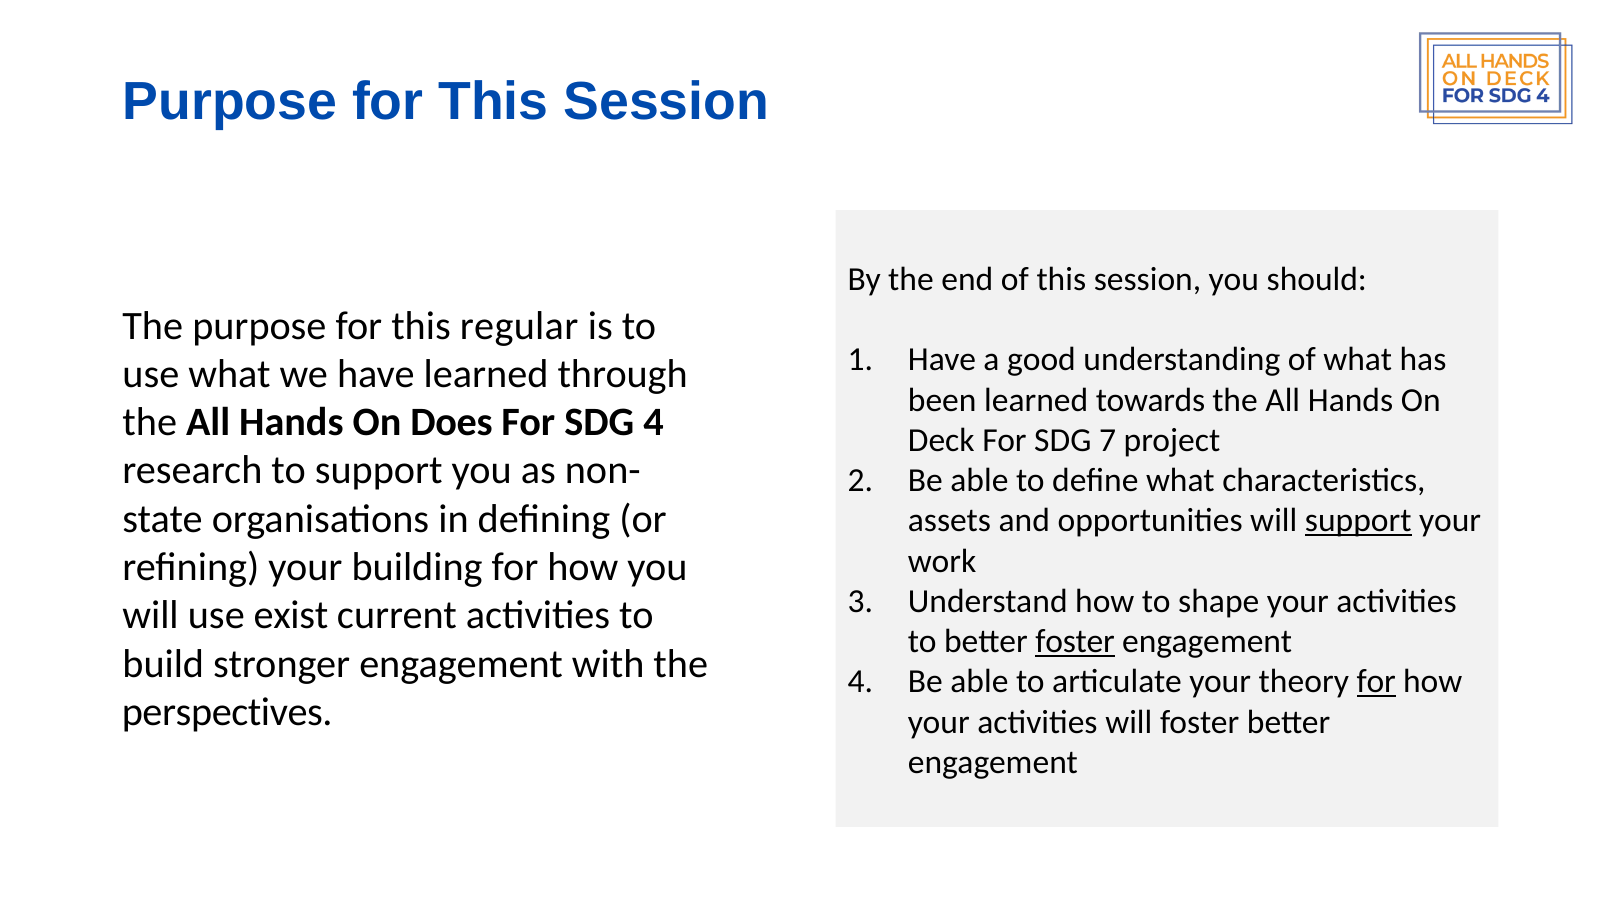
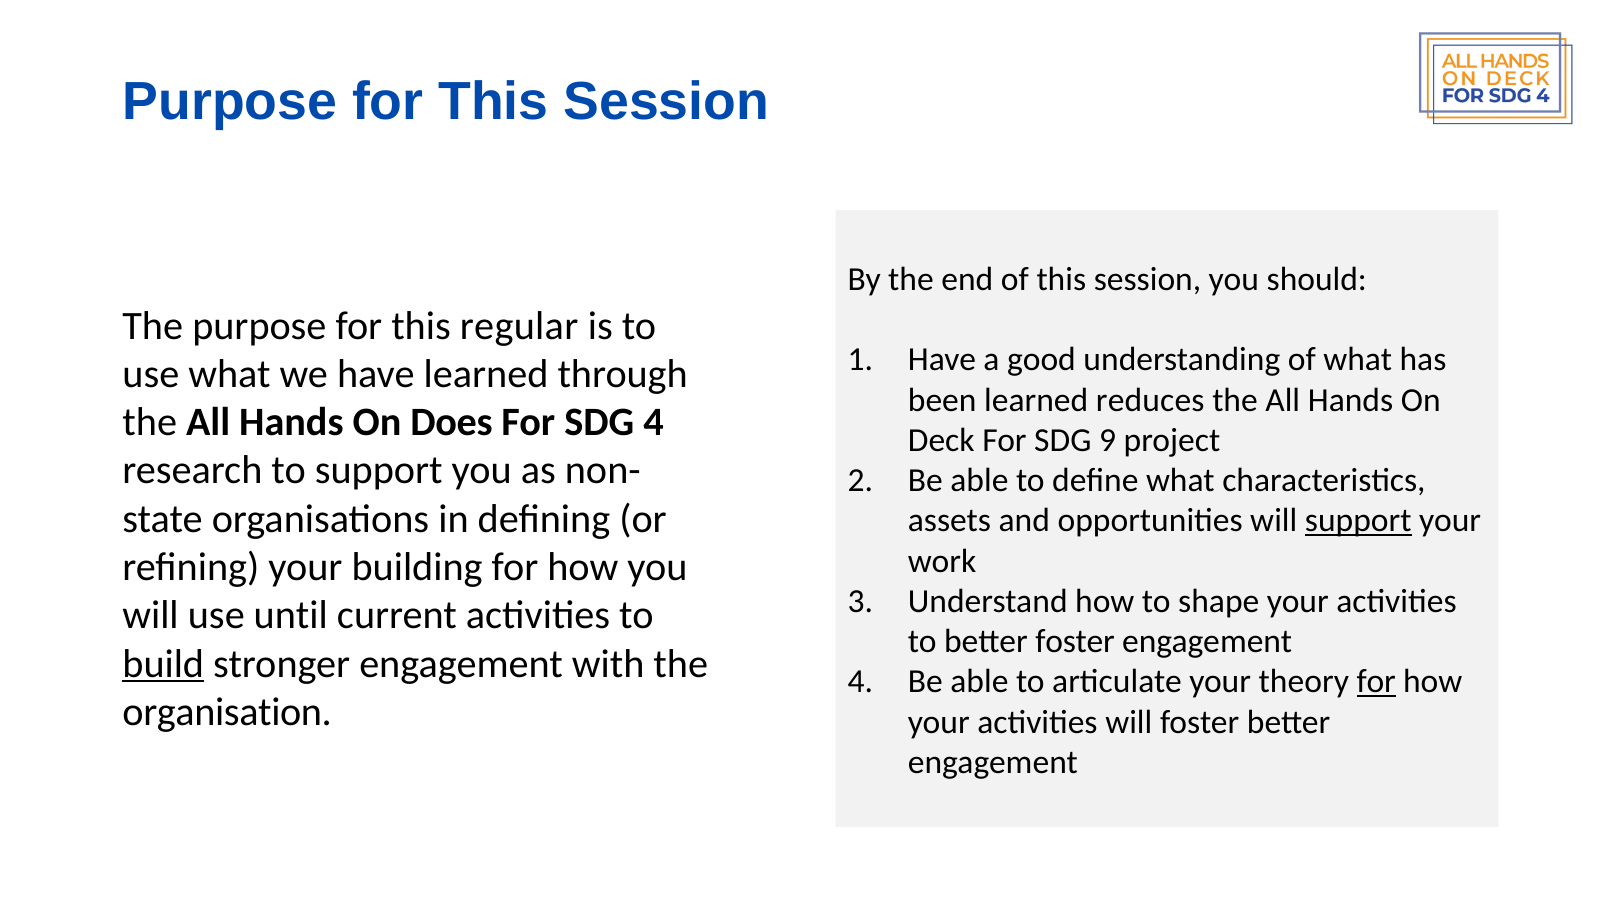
towards: towards -> reduces (1150, 400)
7: 7 -> 9 (1108, 440)
exist: exist -> until (291, 616)
foster underline: present -> none (1075, 642)
build underline: none -> present (163, 664)
perspectives: perspectives -> organisation (227, 712)
